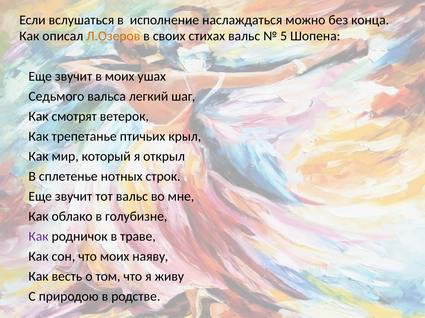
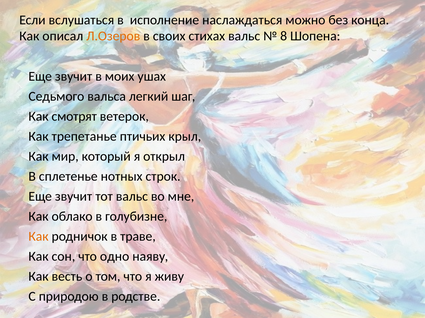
5: 5 -> 8 (284, 36)
Как colour: purple -> orange (39, 237)
что моих: моих -> одно (115, 257)
